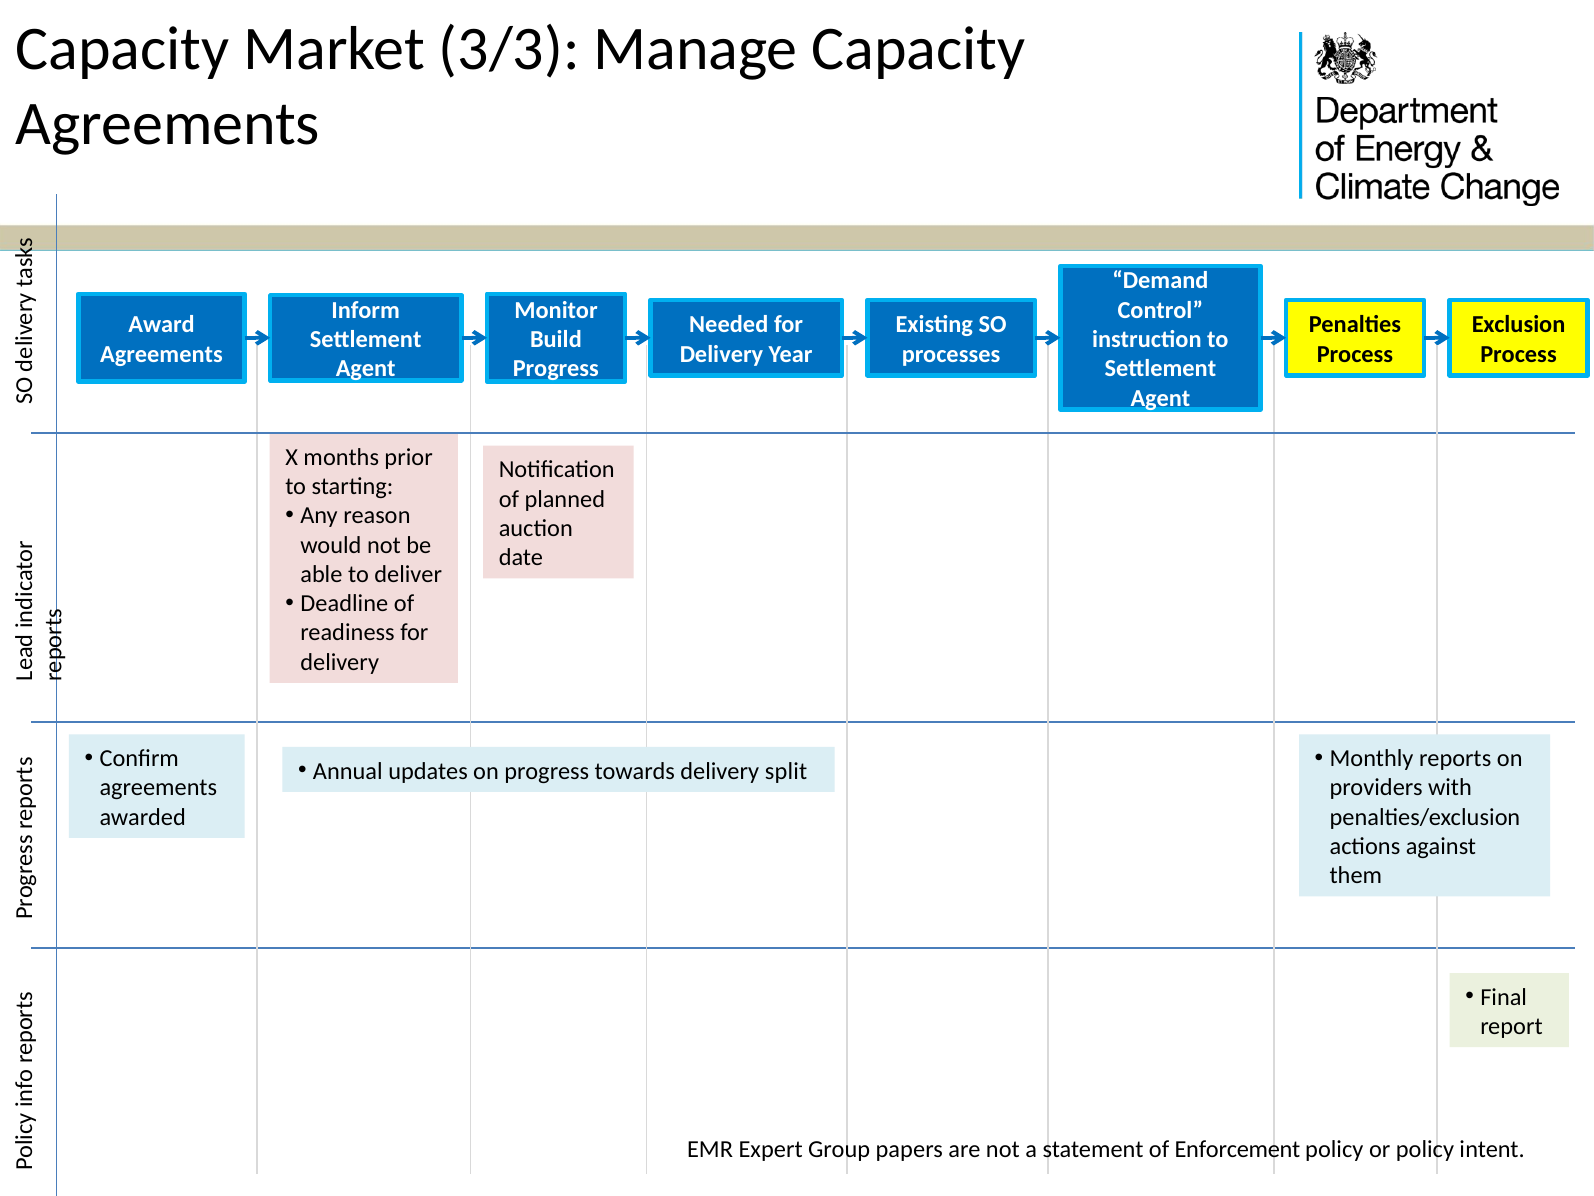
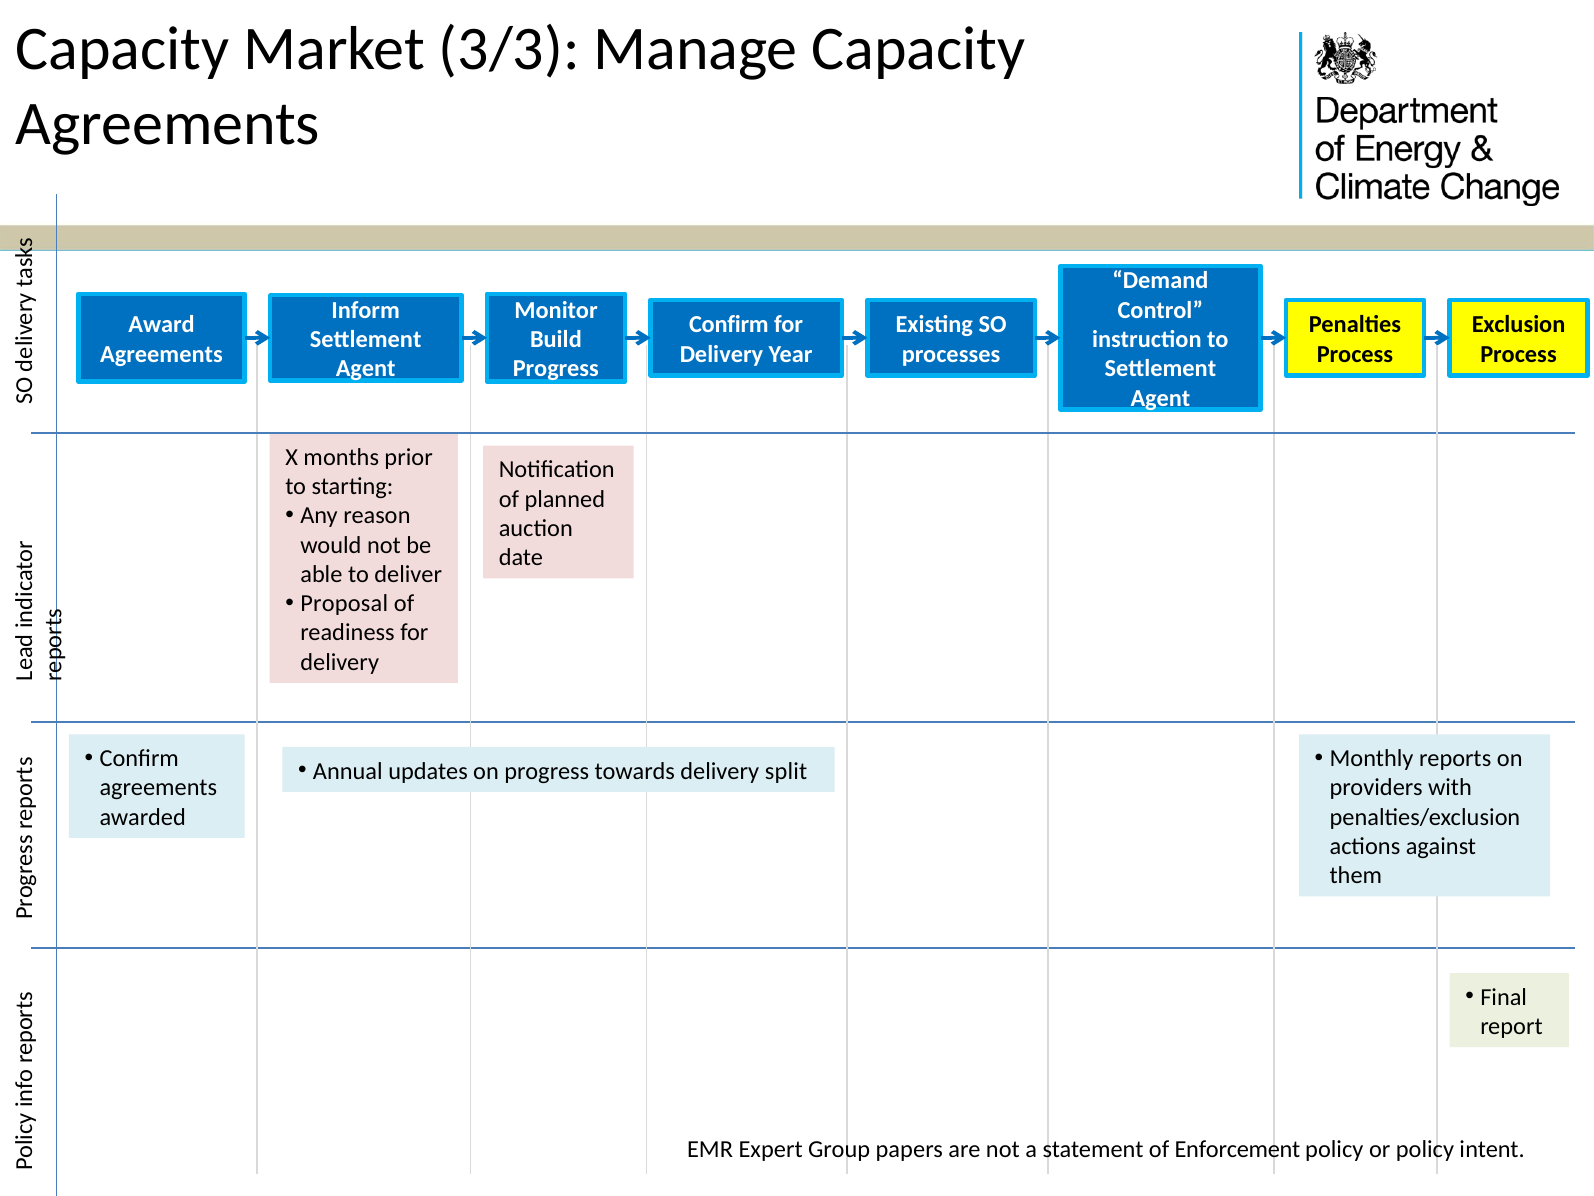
Needed: Needed -> Confirm (729, 325)
Deadline: Deadline -> Proposal (344, 603)
